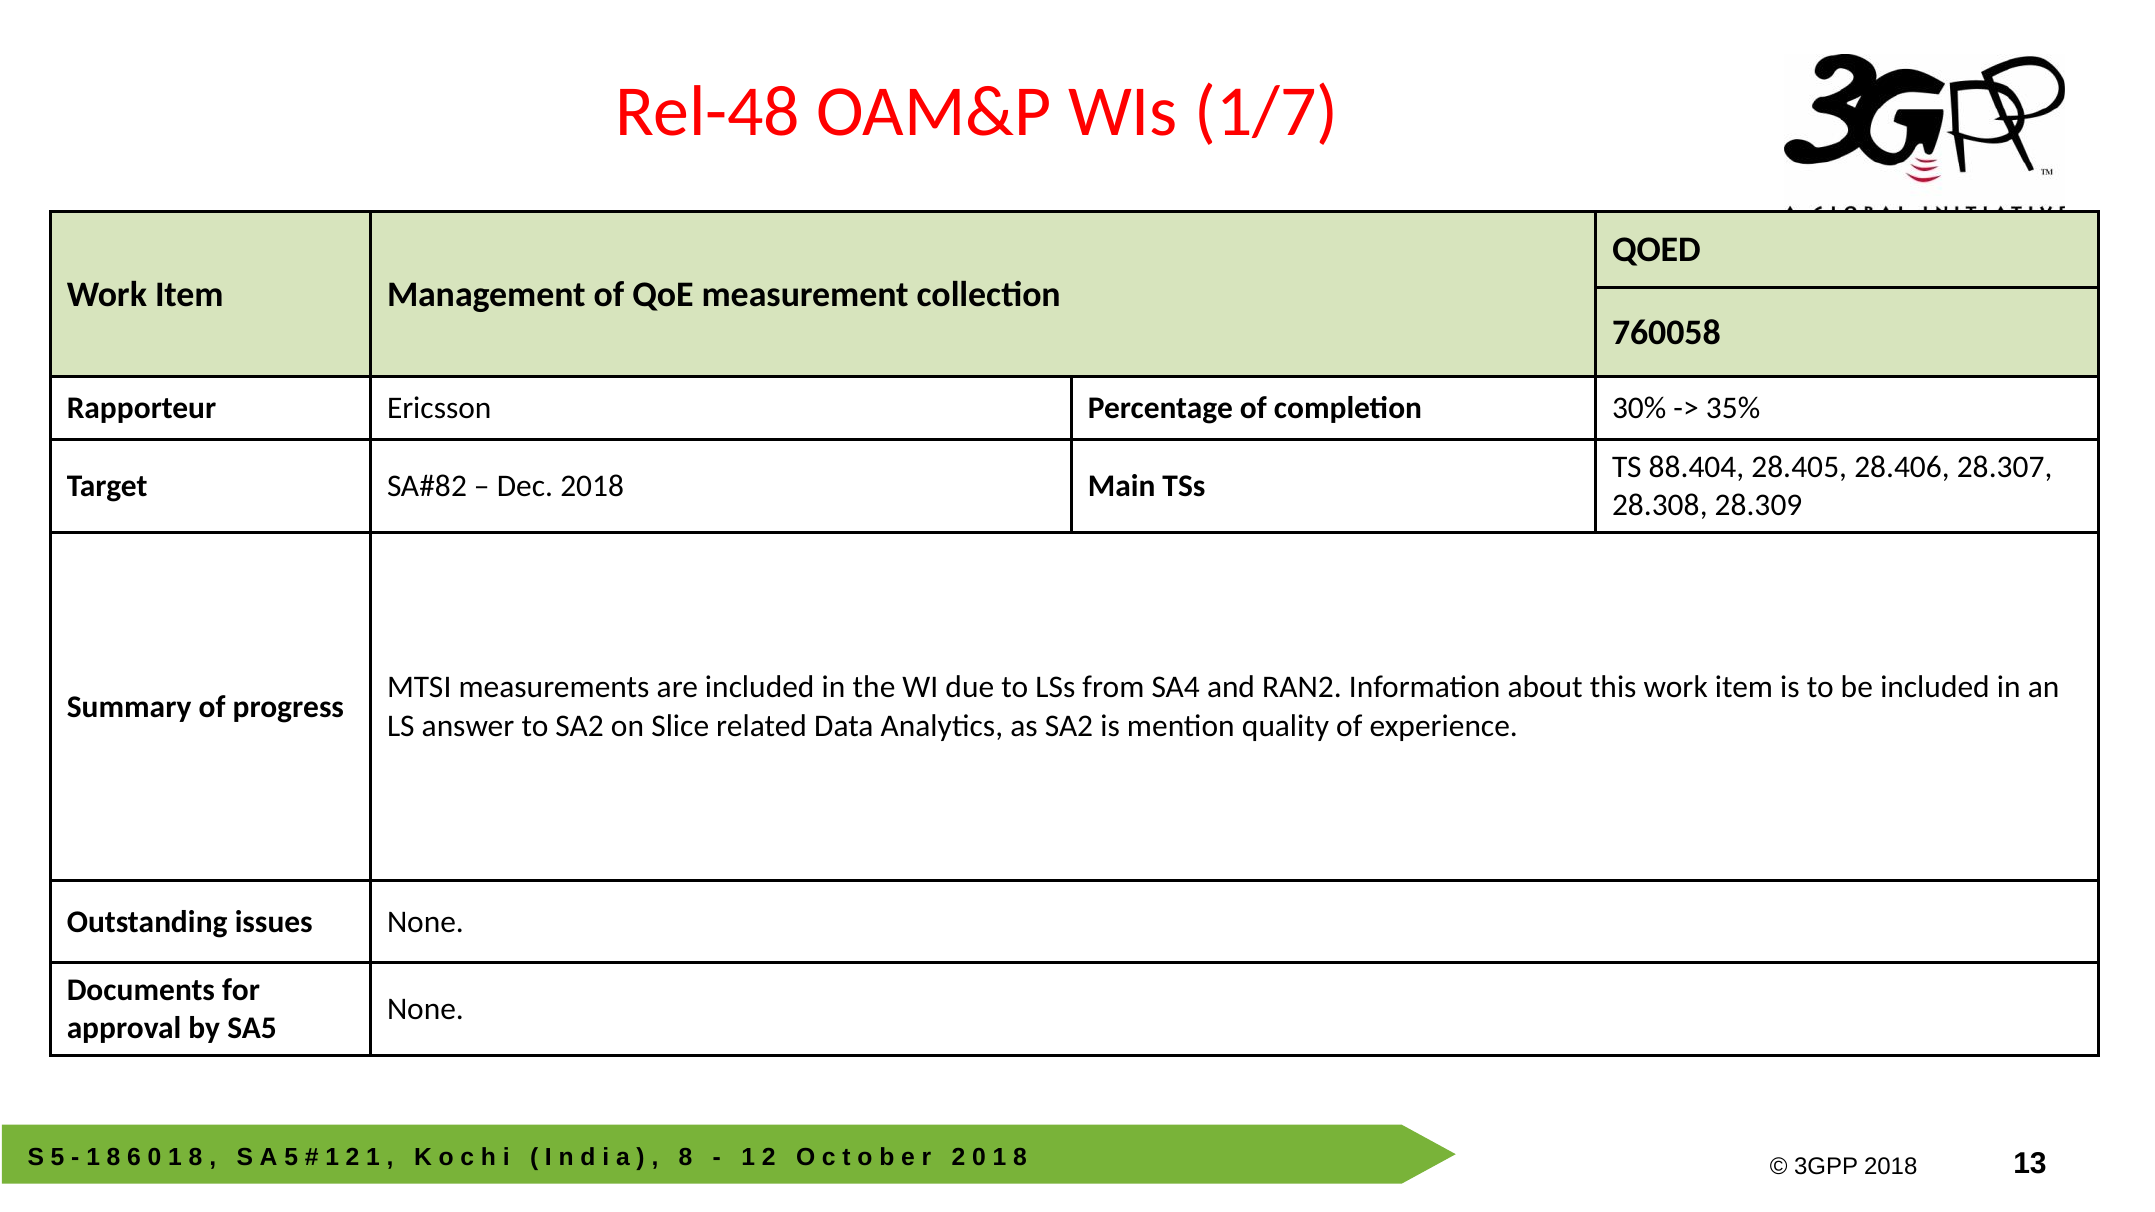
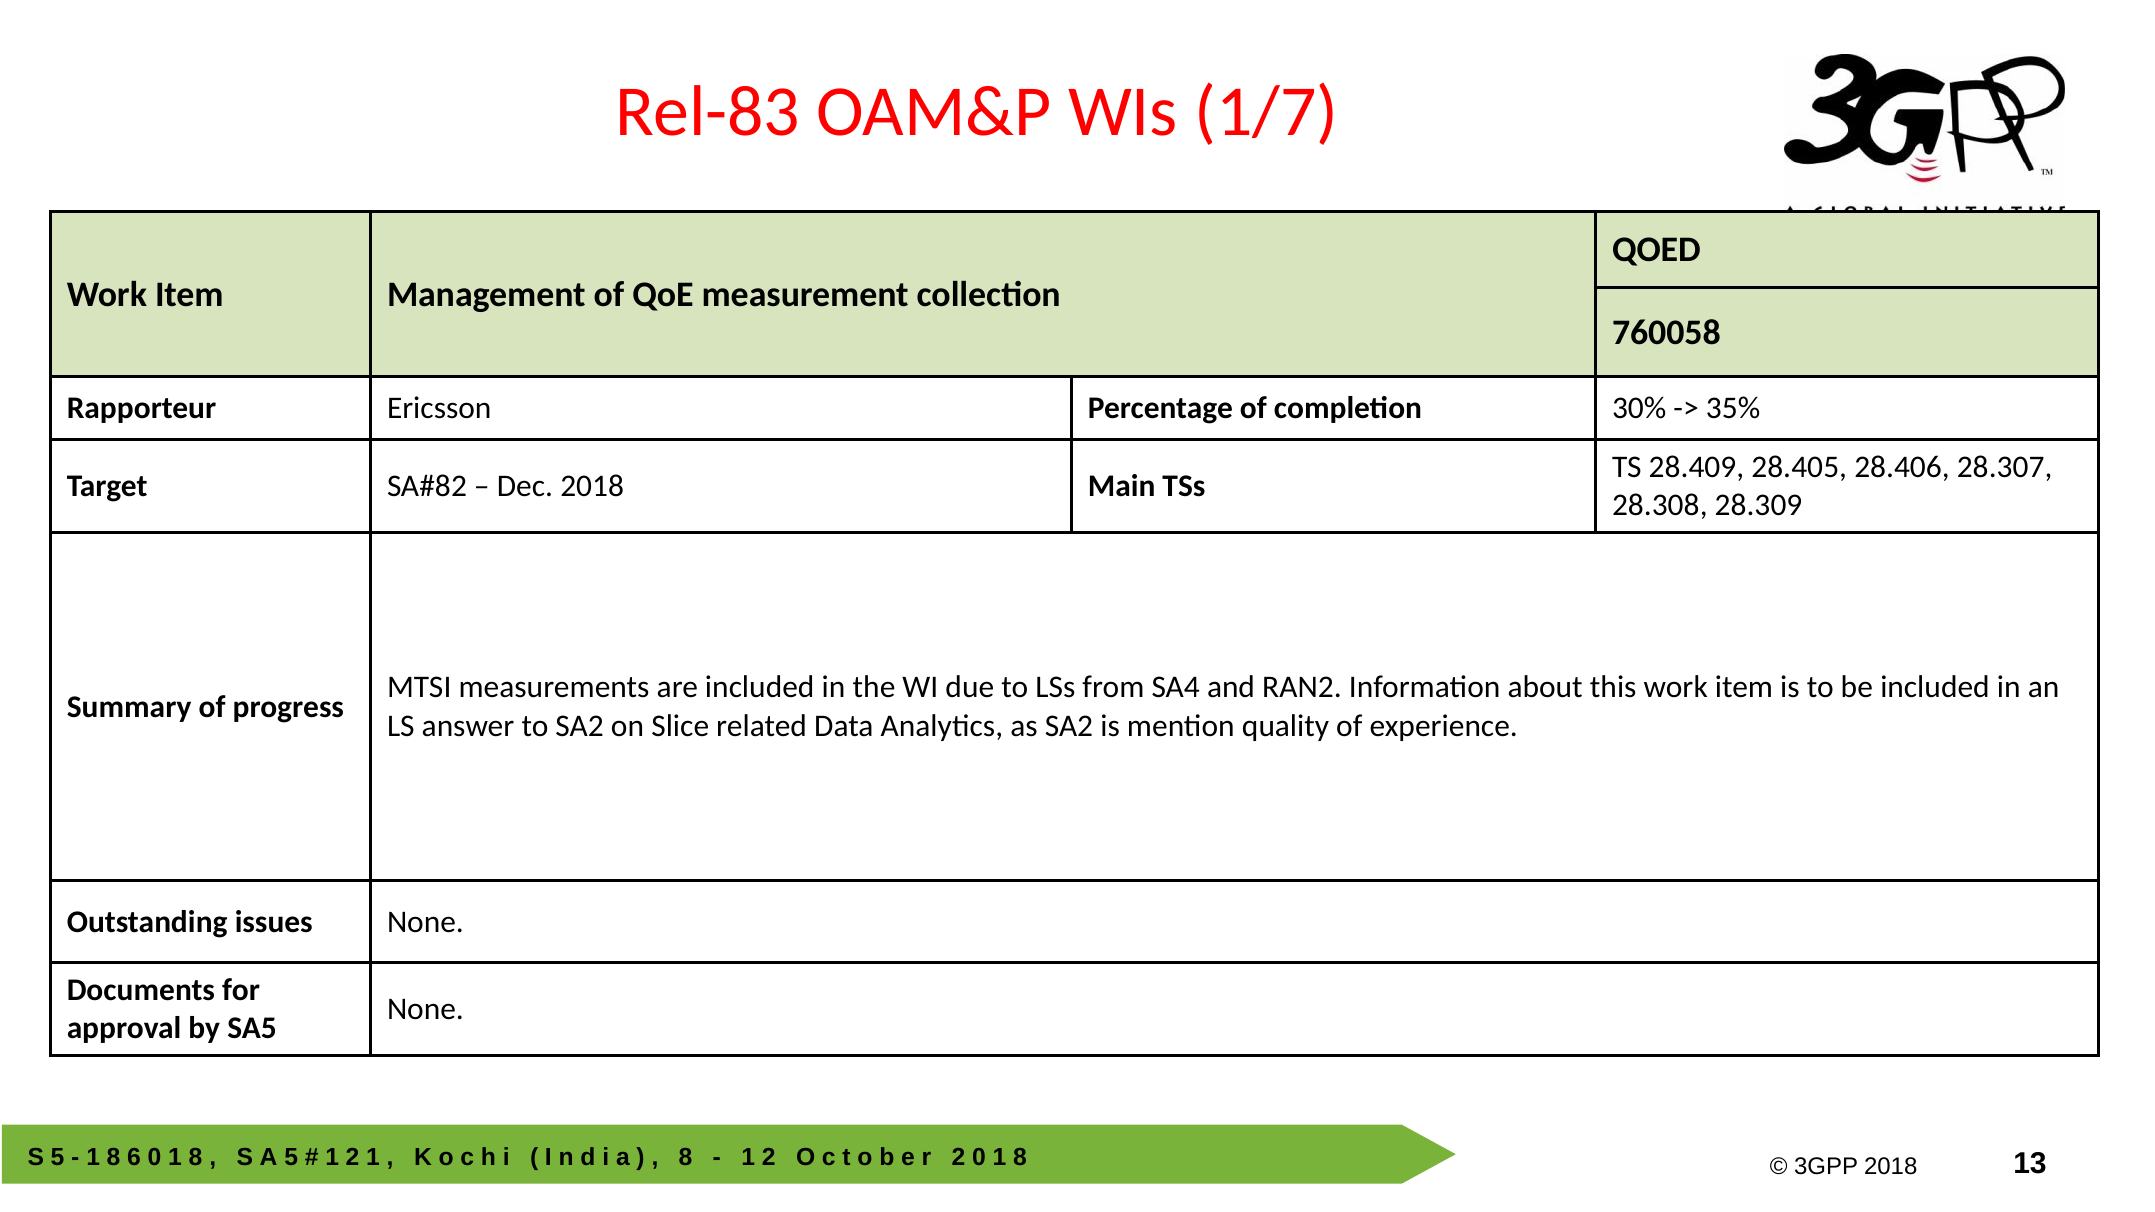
Rel-48: Rel-48 -> Rel-83 (707, 112)
88.404: 88.404 -> 28.409 (1696, 467)
